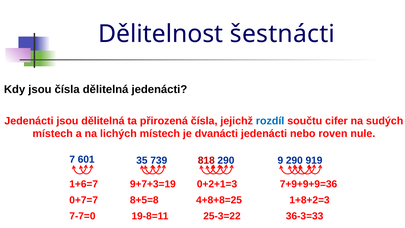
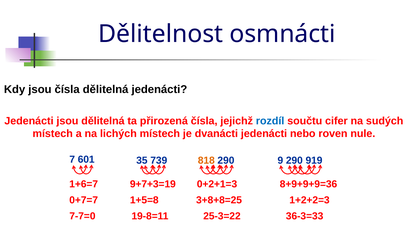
šestnácti: šestnácti -> osmnácti (283, 34)
818 colour: red -> orange (206, 160)
7+9+9+9=36: 7+9+9+9=36 -> 8+9+9+9=36 (308, 184)
8+5=8: 8+5=8 -> 1+5=8 (144, 200)
4+8+8=25: 4+8+8=25 -> 3+8+8=25 (219, 200)
1+8+2=3: 1+8+2=3 -> 1+2+2=3 (310, 200)
